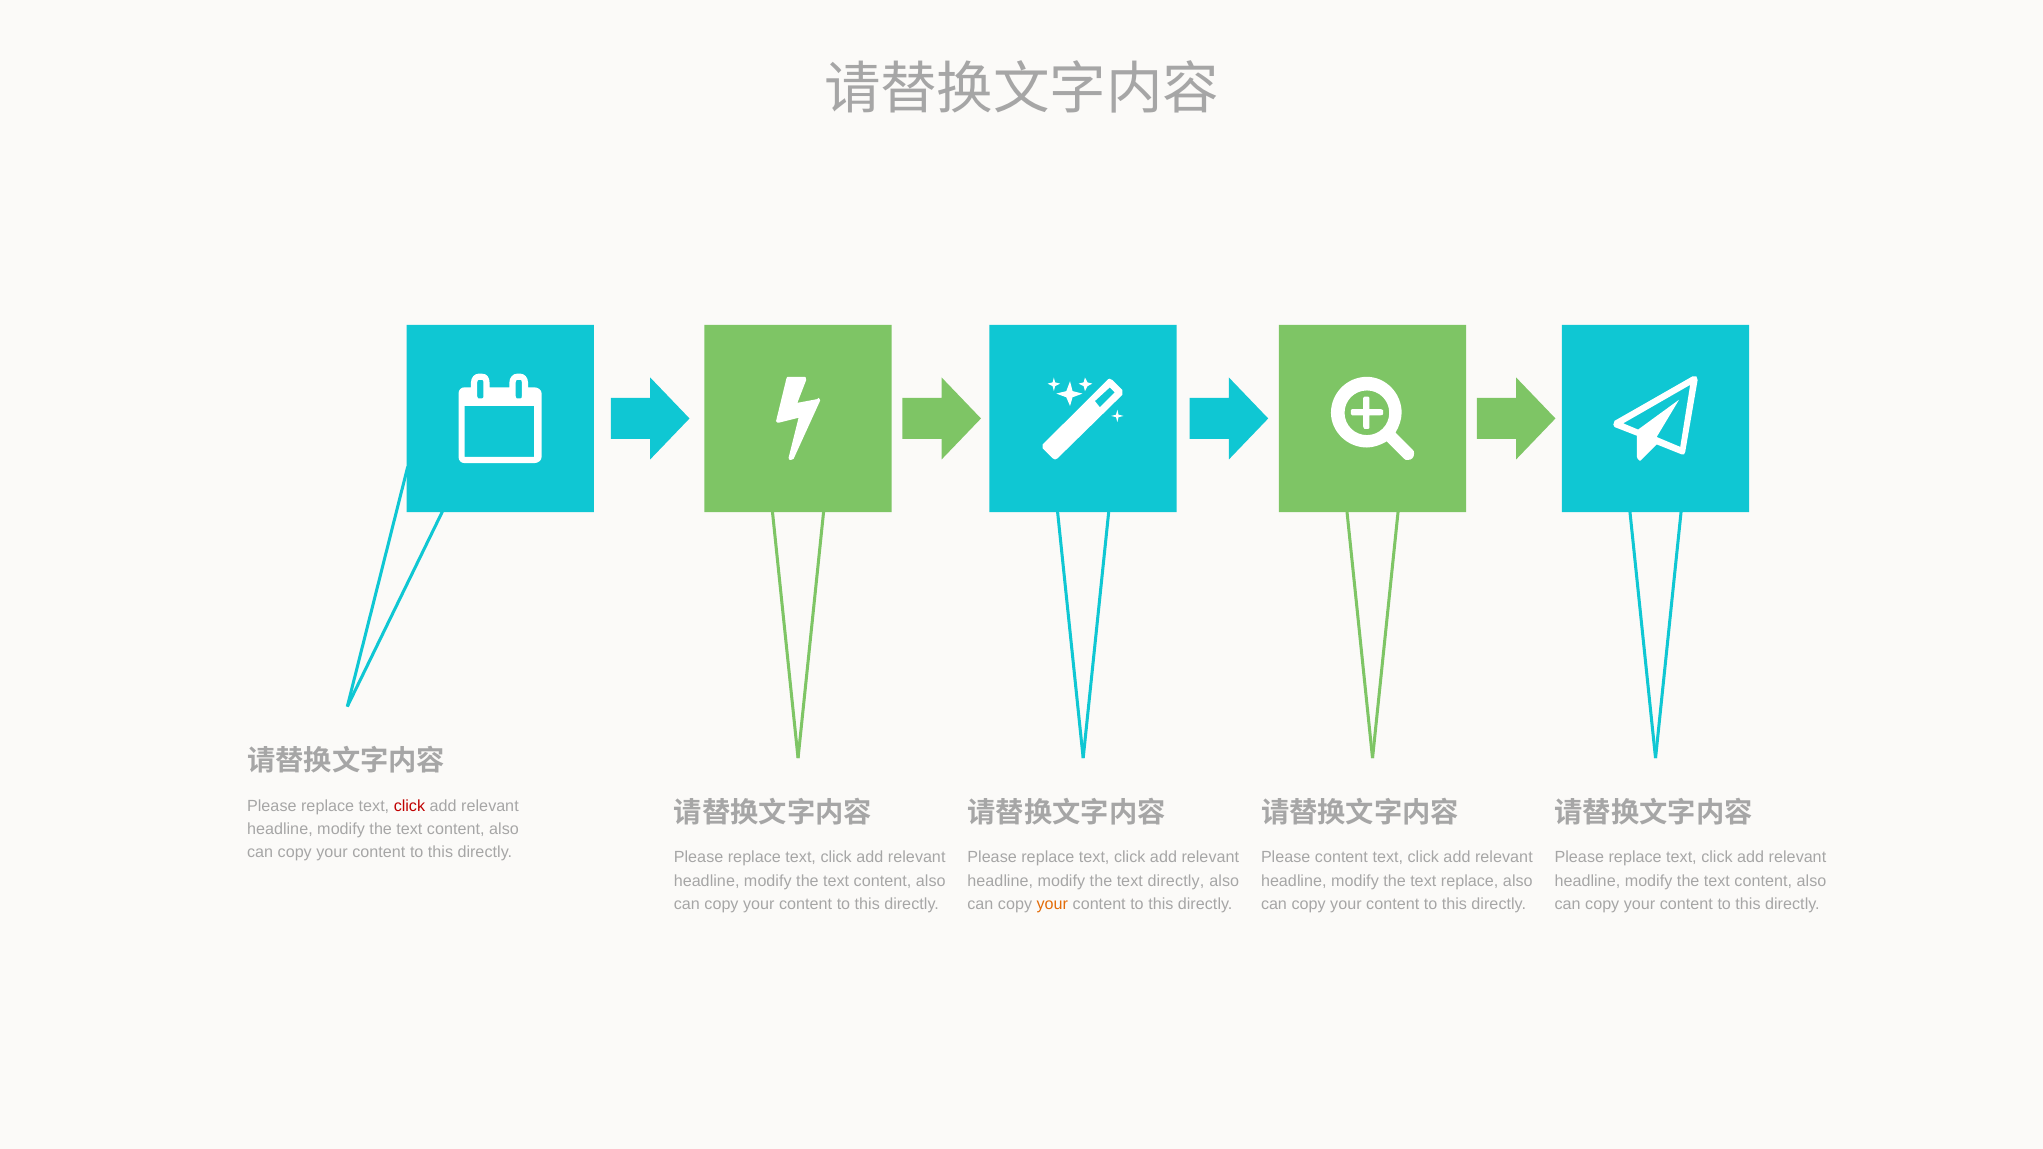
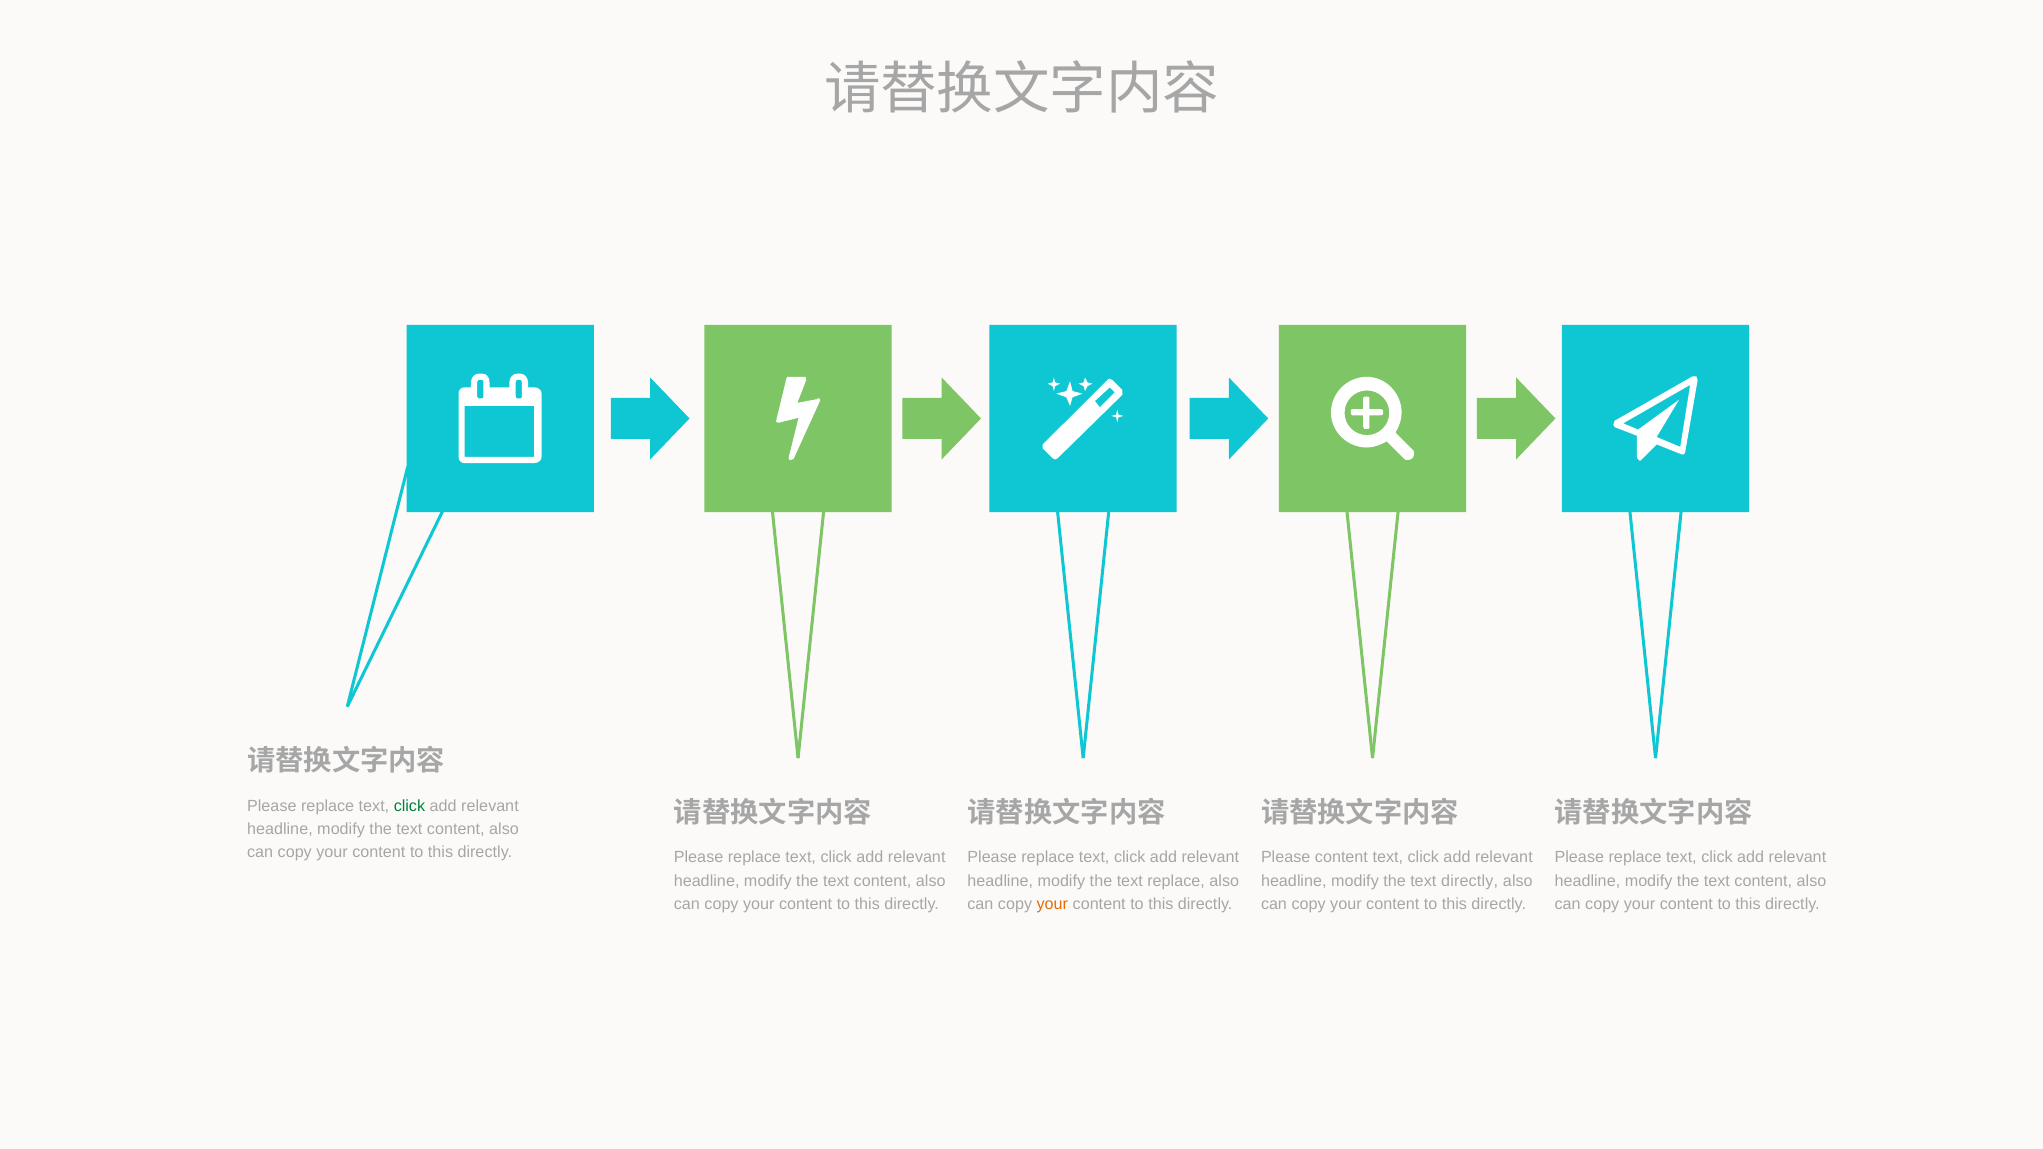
click colour: red -> green (409, 806)
text directly: directly -> replace (1176, 881)
text replace: replace -> directly (1470, 881)
